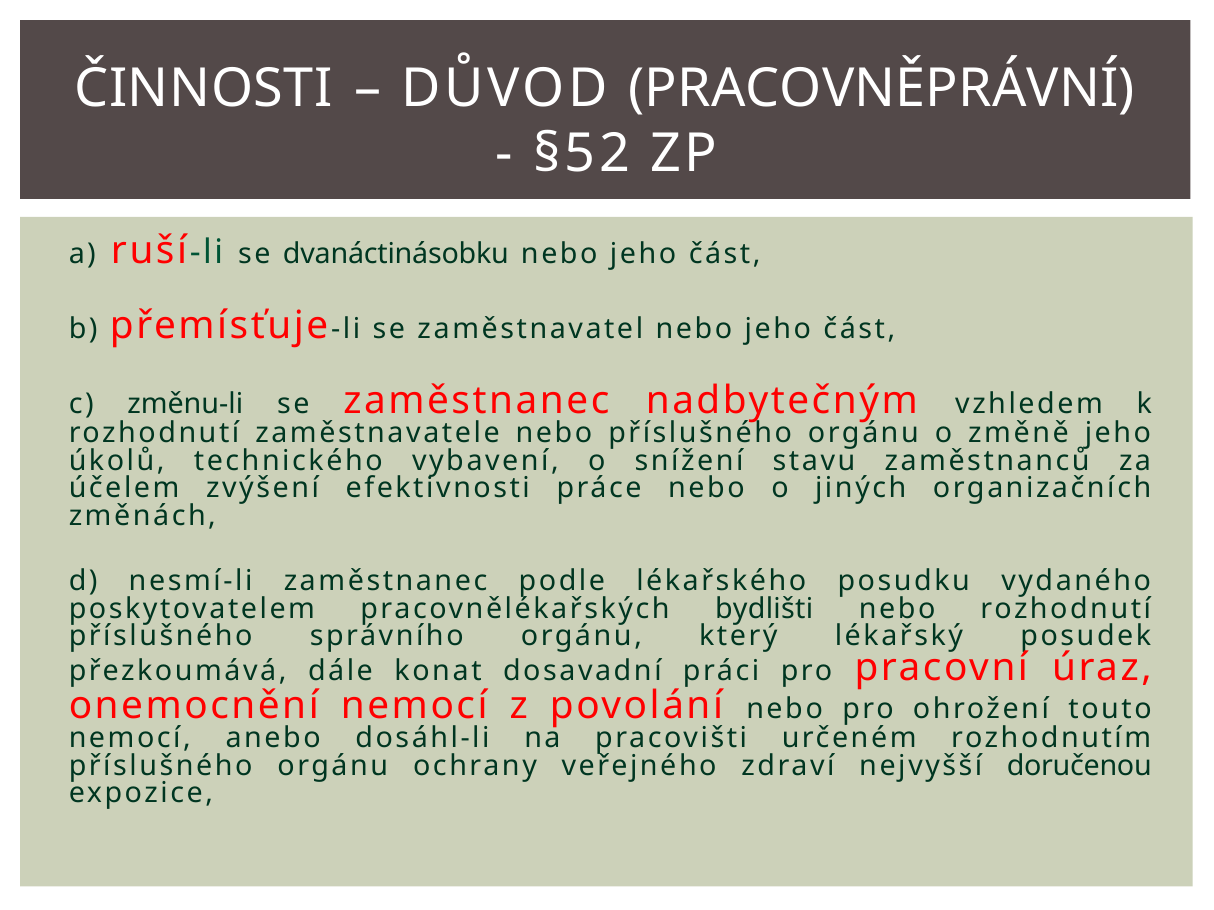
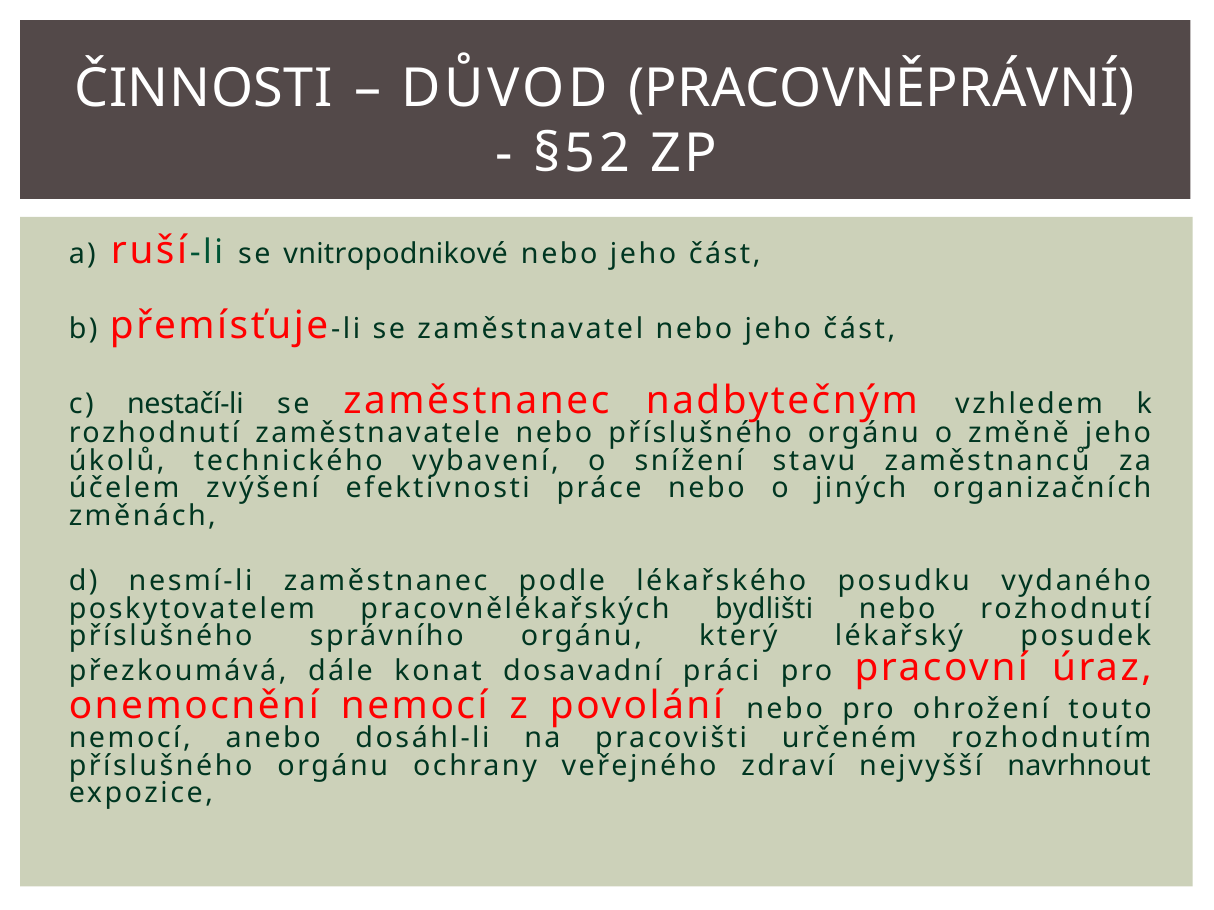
dvanáctinásobku: dvanáctinásobku -> vnitropodnikové (396, 255)
změnu-li: změnu-li -> nestačí-li (185, 404)
doručenou: doručenou -> navrhnout (1079, 766)
